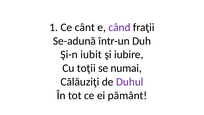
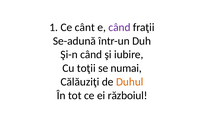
Şi-n iubit: iubit -> când (91, 54)
Duhul colour: purple -> orange (130, 82)
pământ: pământ -> războiul (128, 95)
